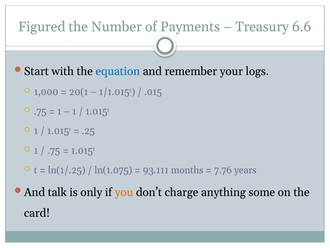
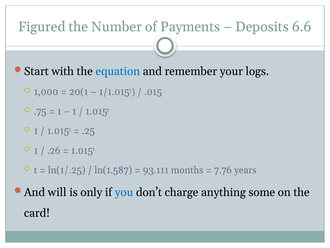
Treasury: Treasury -> Deposits (262, 27)
.75: .75 -> .26 (54, 150)
ln(1.075: ln(1.075 -> ln(1.587 (113, 170)
talk: talk -> will (57, 192)
you colour: orange -> blue (124, 192)
